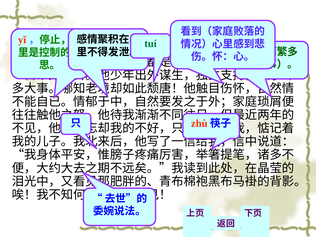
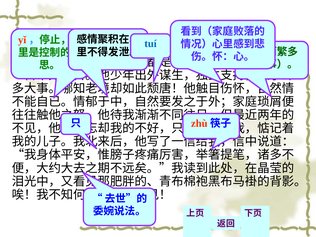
tuí colour: green -> blue (151, 44)
